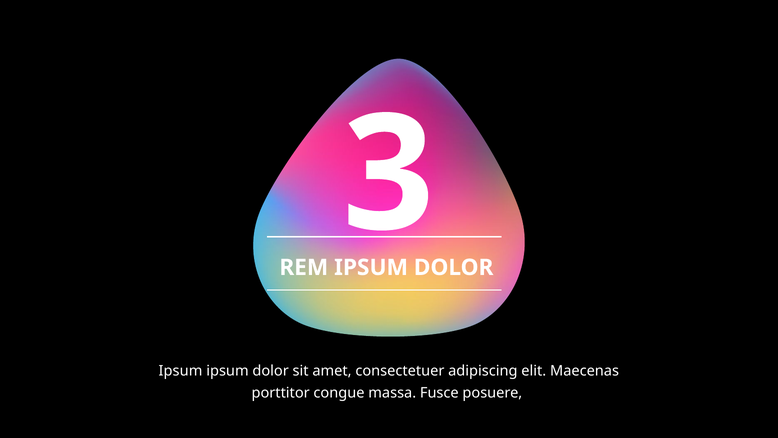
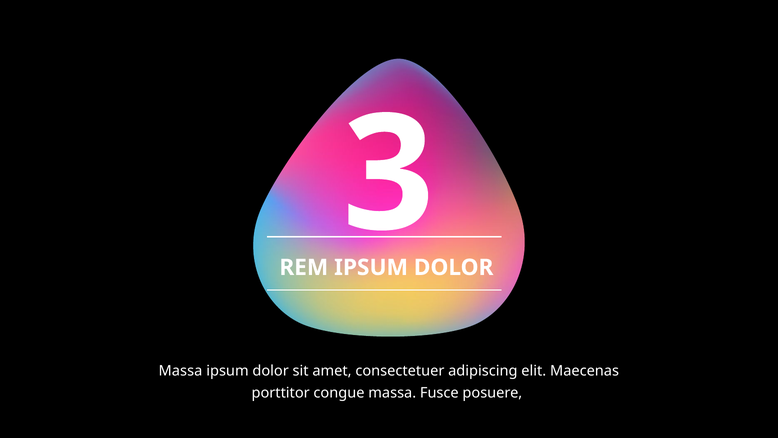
Ipsum: Ipsum -> Massa (180, 370)
